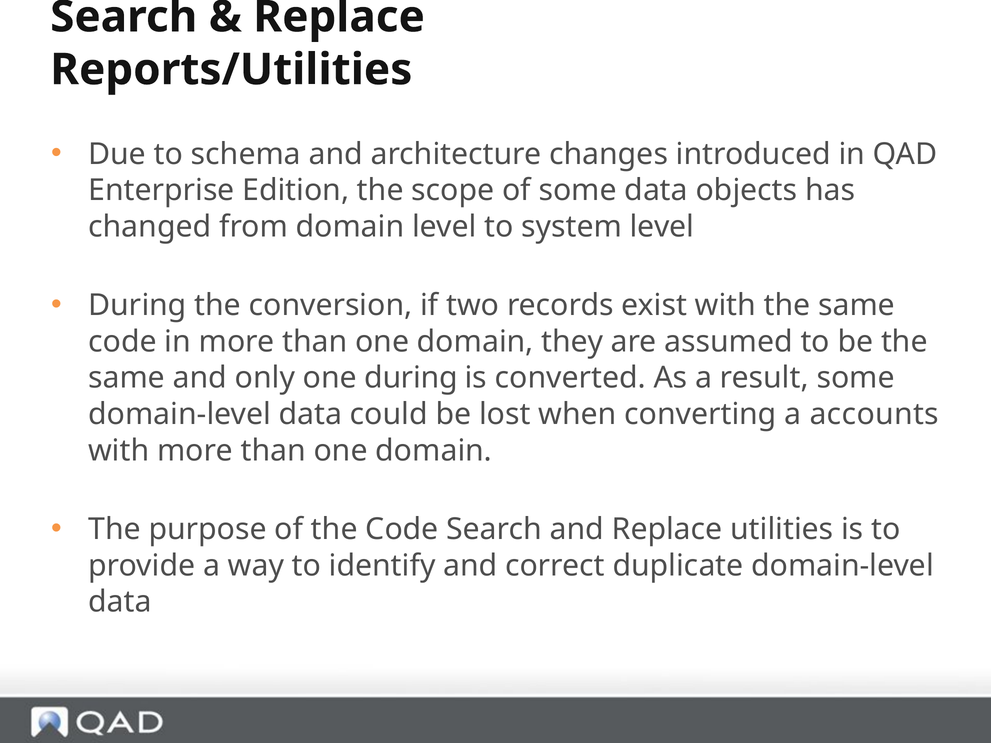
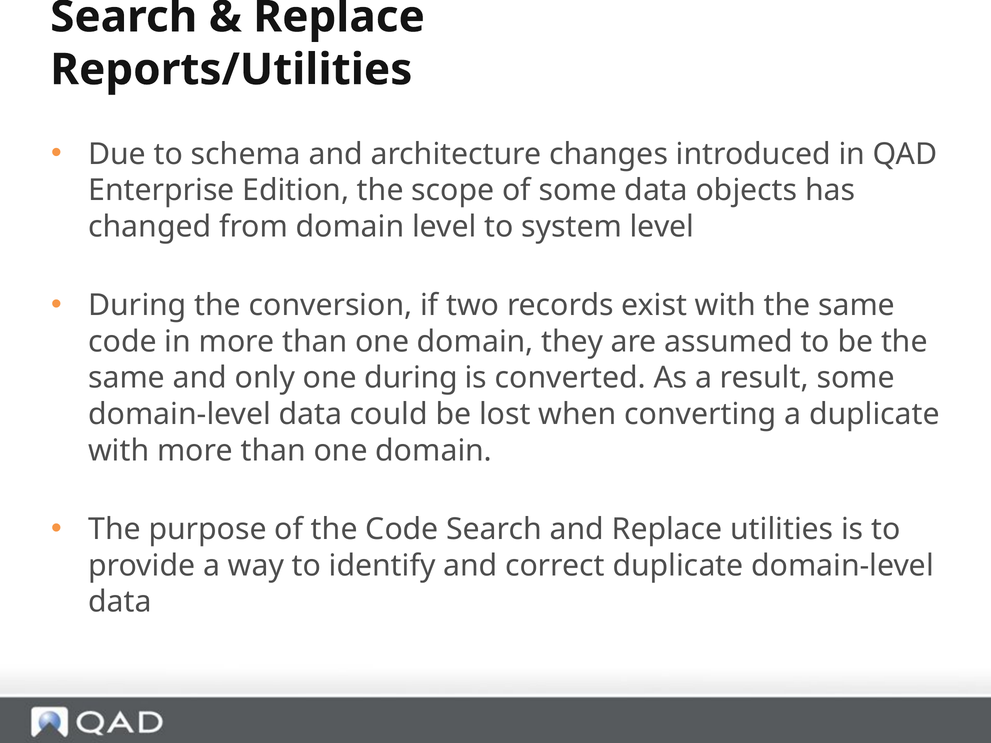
a accounts: accounts -> duplicate (874, 414)
